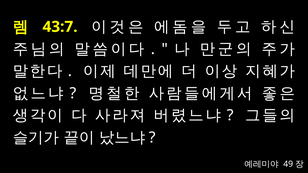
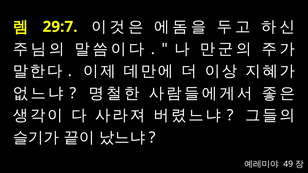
43:7: 43:7 -> 29:7 (60, 27)
